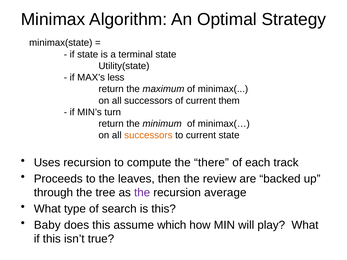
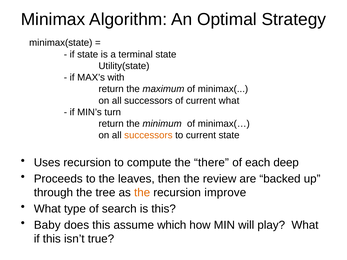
less: less -> with (116, 78)
current them: them -> what (229, 101)
track: track -> deep (286, 163)
the colour: purple -> orange (142, 193)
average: average -> improve (225, 193)
